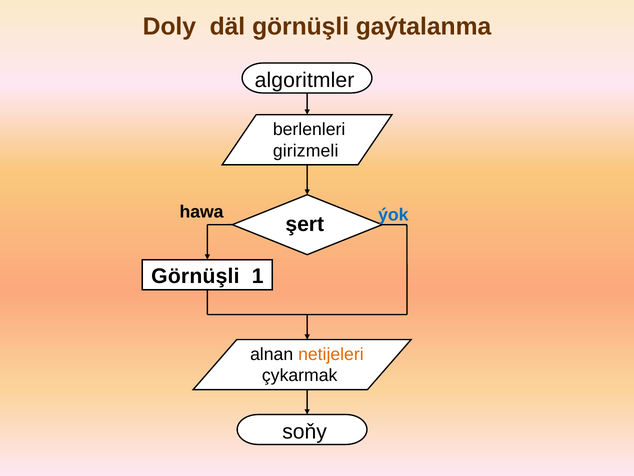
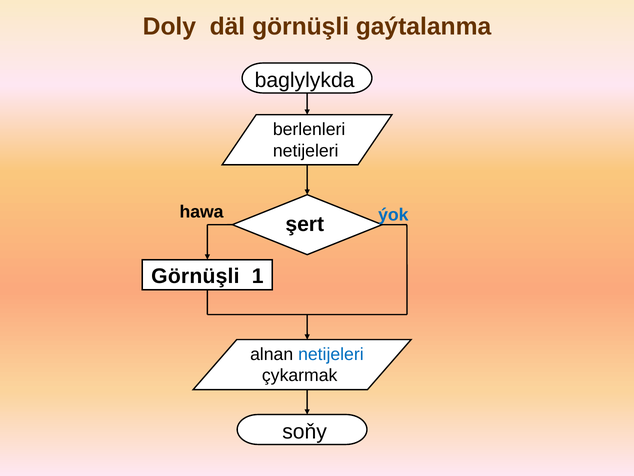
algoritmler: algoritmler -> baglylykda (305, 80)
girizmeli: girizmeli -> netijeleri (306, 151)
netijeleri colour: orange -> blue (331, 354)
